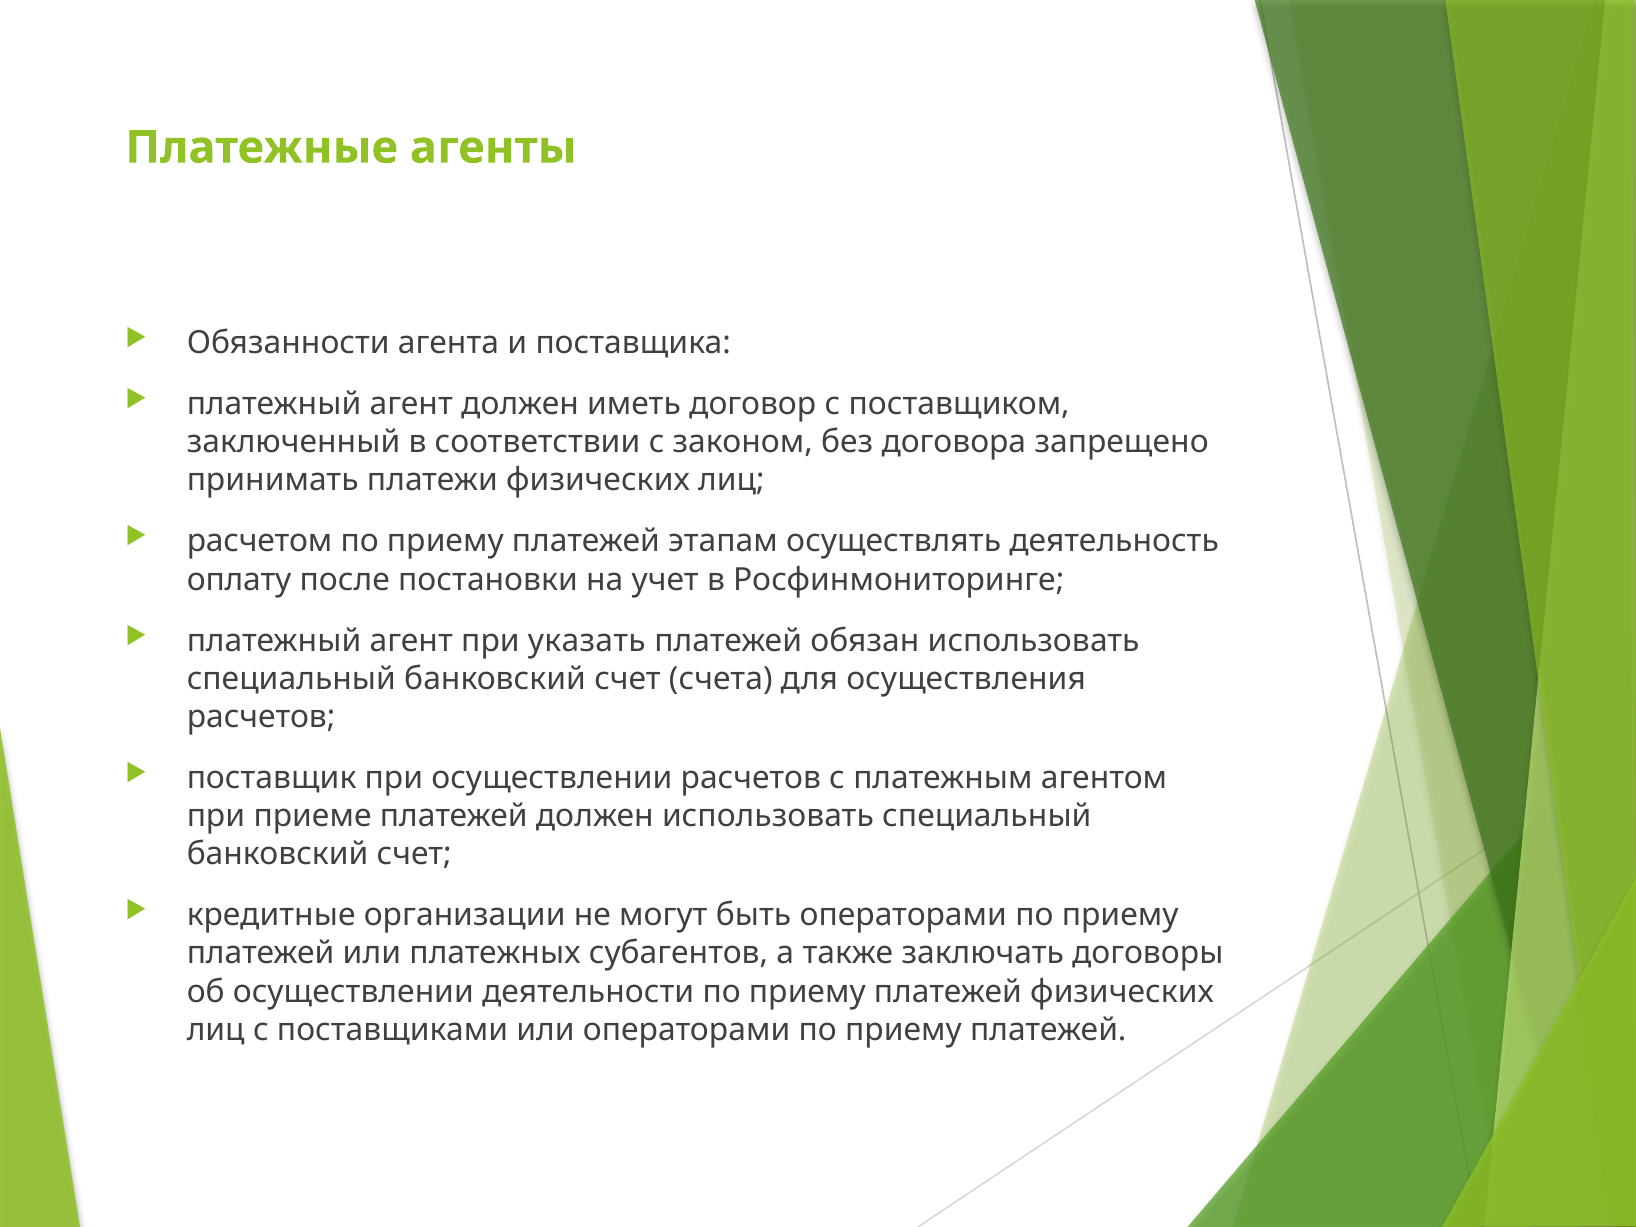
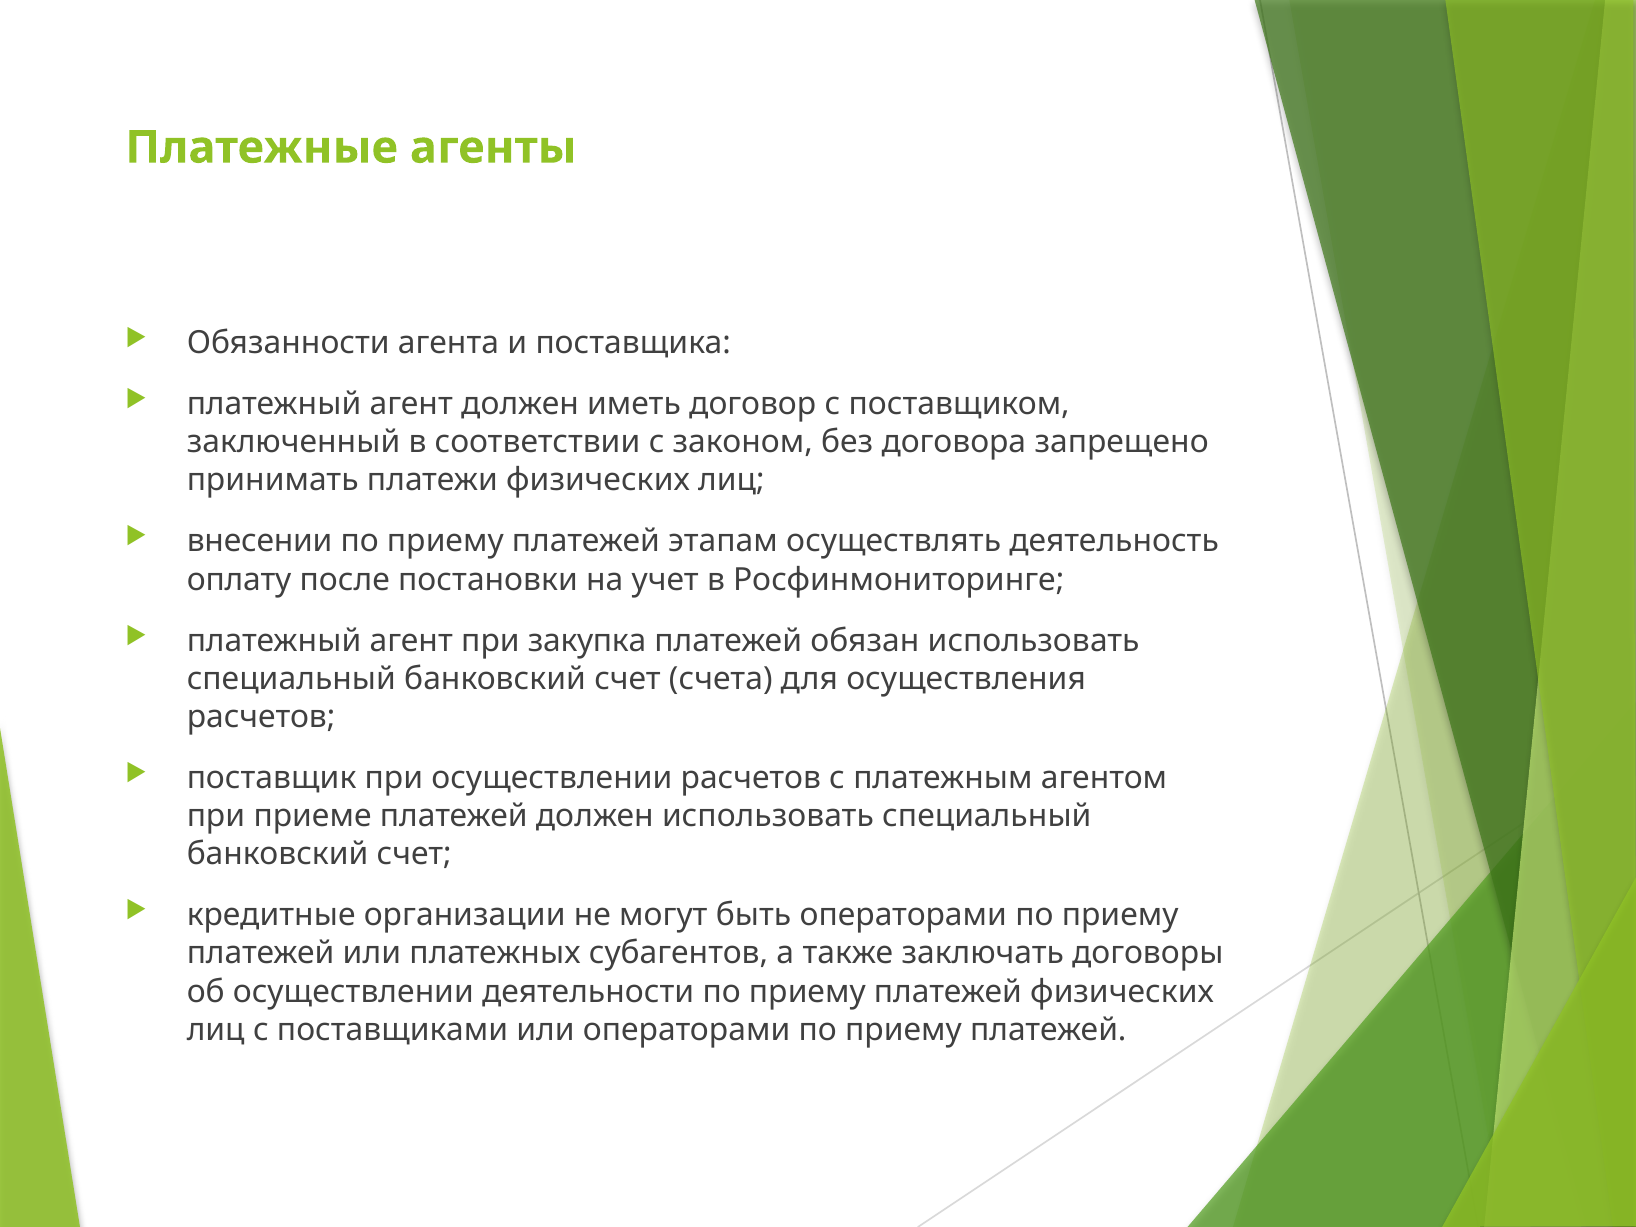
расчетом: расчетом -> внесении (260, 541)
указать: указать -> закупка (587, 641)
